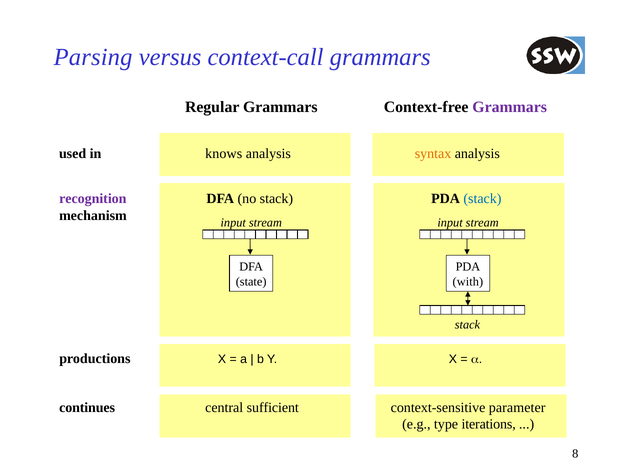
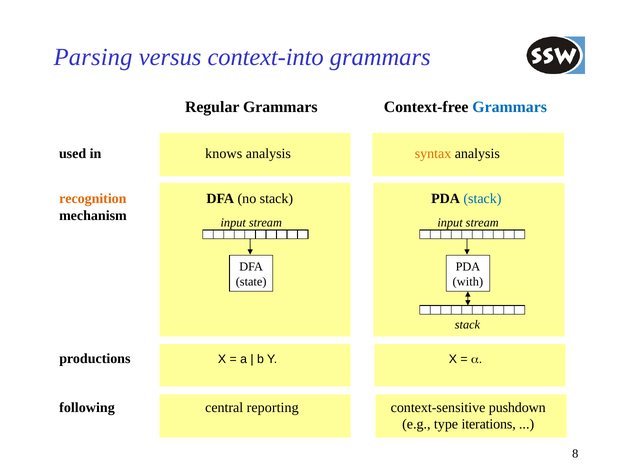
context-call: context-call -> context-into (266, 57)
Grammars colour: purple -> blue (510, 107)
recognition colour: purple -> orange (93, 199)
continues: continues -> following (87, 408)
sufficient: sufficient -> reporting (273, 408)
parameter: parameter -> pushdown (517, 408)
